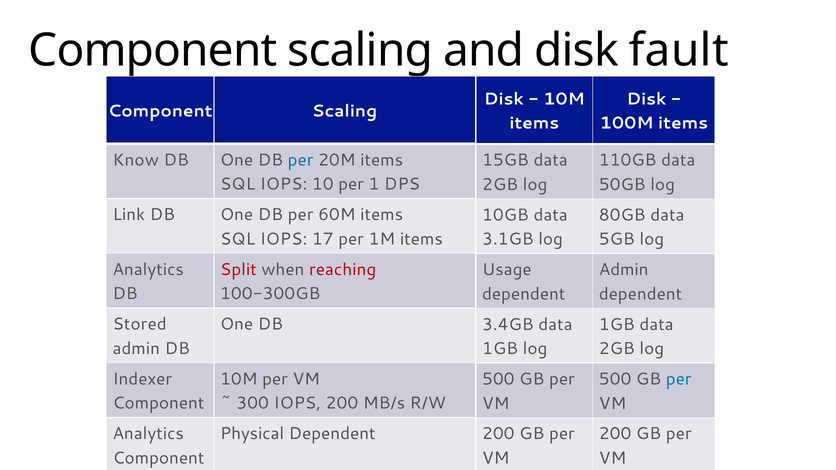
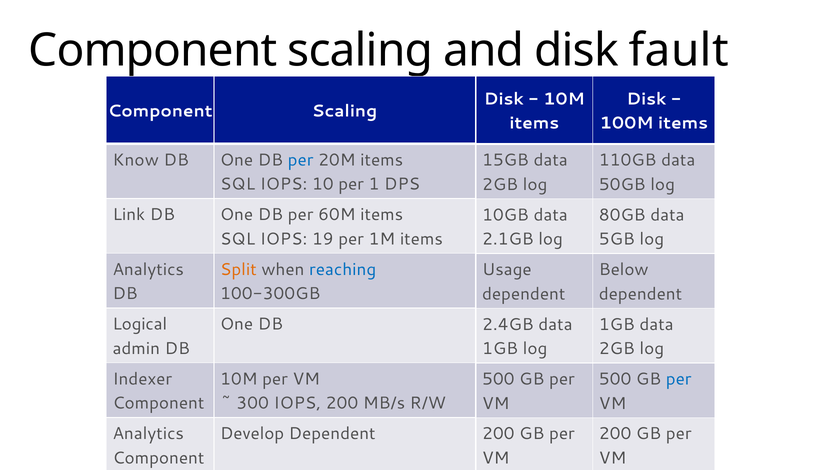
17: 17 -> 19 (323, 239)
3.1GB: 3.1GB -> 2.1GB (508, 239)
Split colour: red -> orange (238, 270)
reaching colour: red -> blue (343, 270)
Admin: Admin -> Below (624, 270)
Stored: Stored -> Logical (140, 324)
3.4GB: 3.4GB -> 2.4GB (508, 324)
Physical: Physical -> Develop (252, 434)
